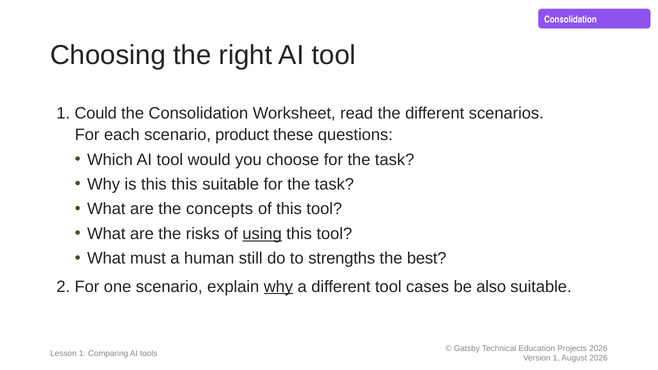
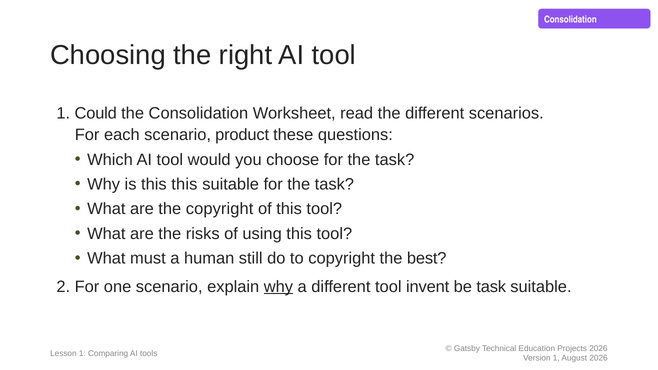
the concepts: concepts -> copyright (220, 209)
using underline: present -> none (262, 234)
to strengths: strengths -> copyright (342, 259)
cases: cases -> invent (428, 287)
be also: also -> task (491, 287)
